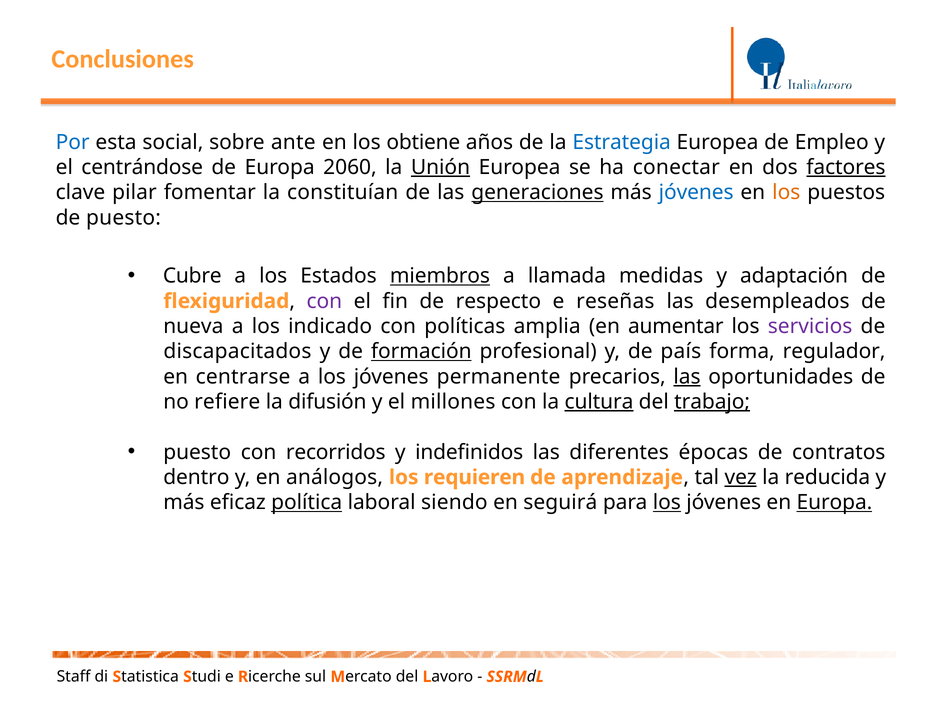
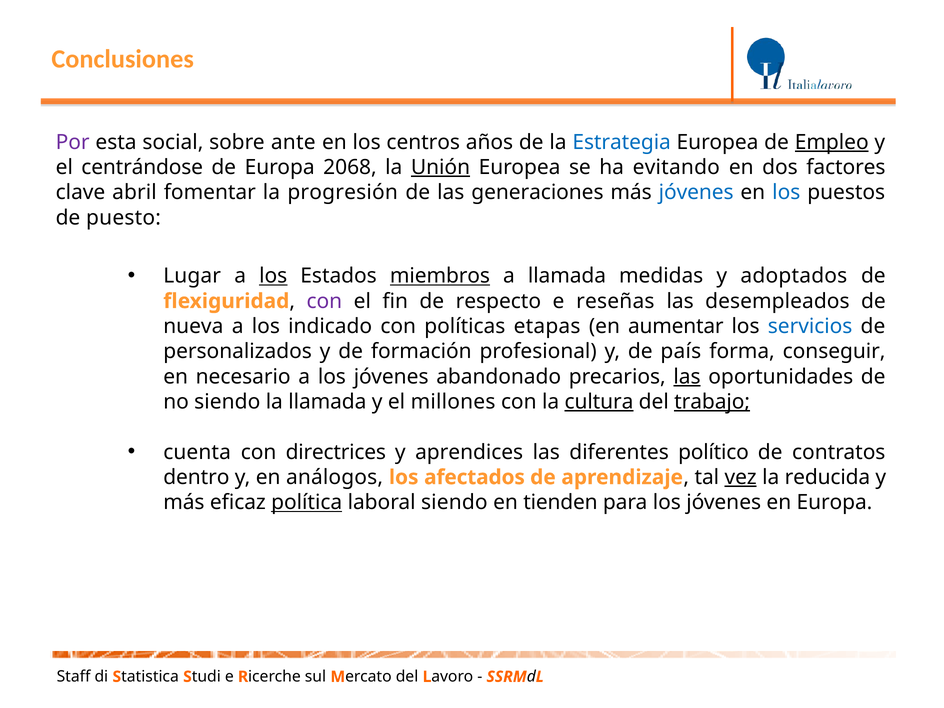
Por colour: blue -> purple (73, 142)
obtiene: obtiene -> centros (423, 142)
Empleo underline: none -> present (832, 142)
2060: 2060 -> 2068 (350, 167)
conectar: conectar -> evitando (676, 167)
factores underline: present -> none (846, 167)
pilar: pilar -> abril (134, 193)
constituían: constituían -> progresión (343, 193)
generaciones underline: present -> none (537, 193)
los colour: orange -> blue (786, 193)
Cubre: Cubre -> Lugar (192, 276)
los underline: none -> present (273, 276)
adaptación: adaptación -> adoptados (794, 276)
amplia: amplia -> etapas (547, 326)
servicios colour: purple -> blue (810, 326)
discapacitados: discapacitados -> personalizados (238, 352)
formación underline: present -> none (421, 352)
regulador: regulador -> conseguir (834, 352)
centrarse: centrarse -> necesario (243, 377)
permanente: permanente -> abandonado (499, 377)
no refiere: refiere -> siendo (227, 402)
la difusión: difusión -> llamada (327, 402)
puesto: puesto -> cuenta (197, 452)
recorridos: recorridos -> directrices (336, 452)
indefinidos: indefinidos -> aprendices (469, 452)
épocas: épocas -> político (713, 452)
requieren: requieren -> afectados (474, 477)
seguirá: seguirá -> tienden (560, 502)
los underline: present -> none (667, 502)
Europa underline: present -> none (834, 502)
